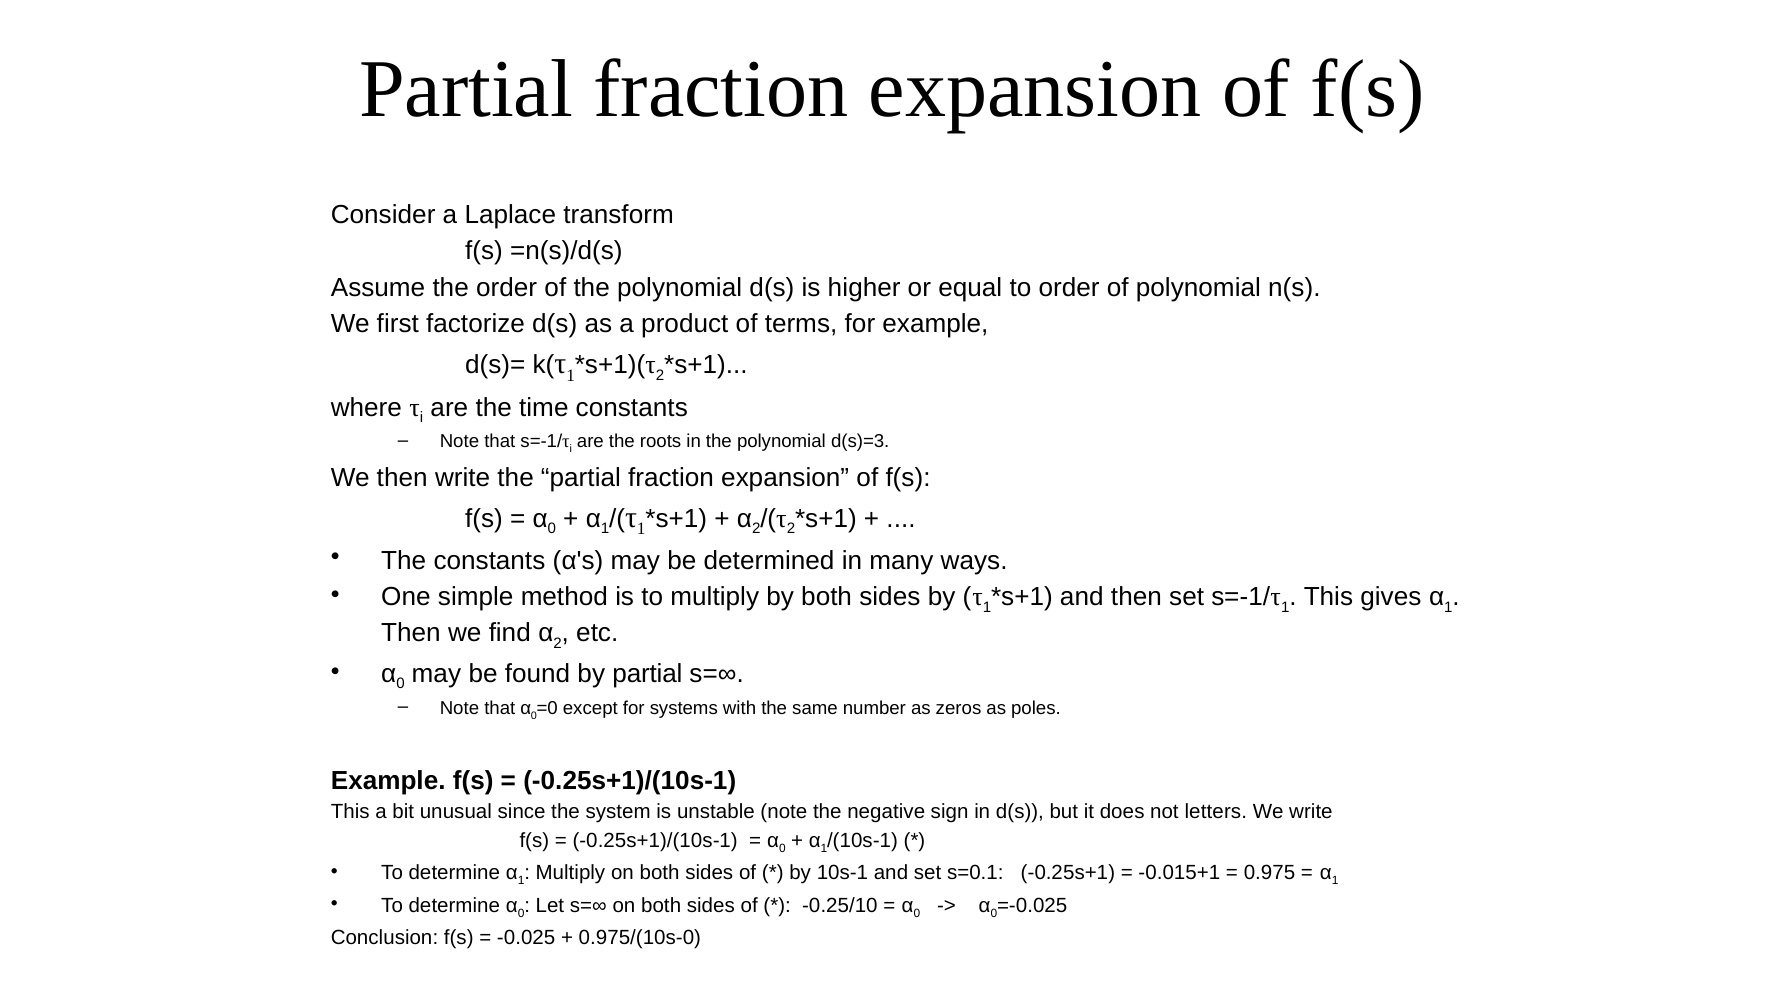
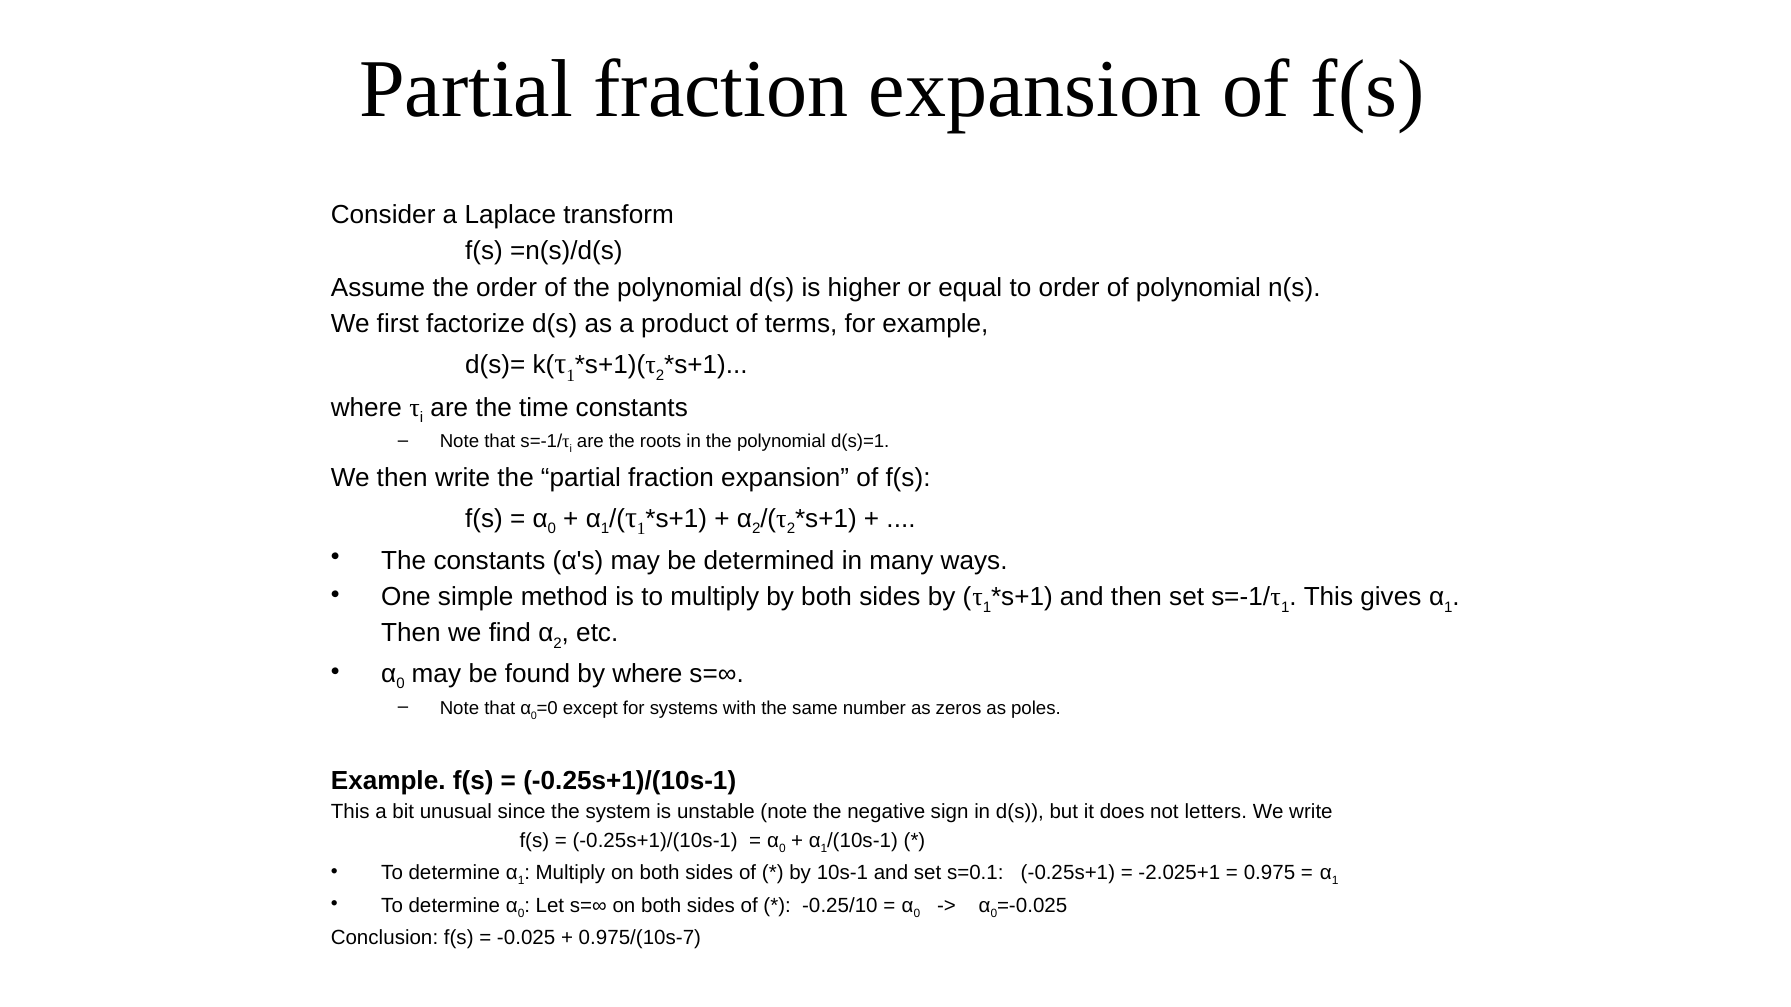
d(s)=3: d(s)=3 -> d(s)=1 (860, 442)
by partial: partial -> where (647, 674)
-0.015+1: -0.015+1 -> -2.025+1 (1179, 873)
0.975/(10s-0: 0.975/(10s-0 -> 0.975/(10s-7 (640, 938)
